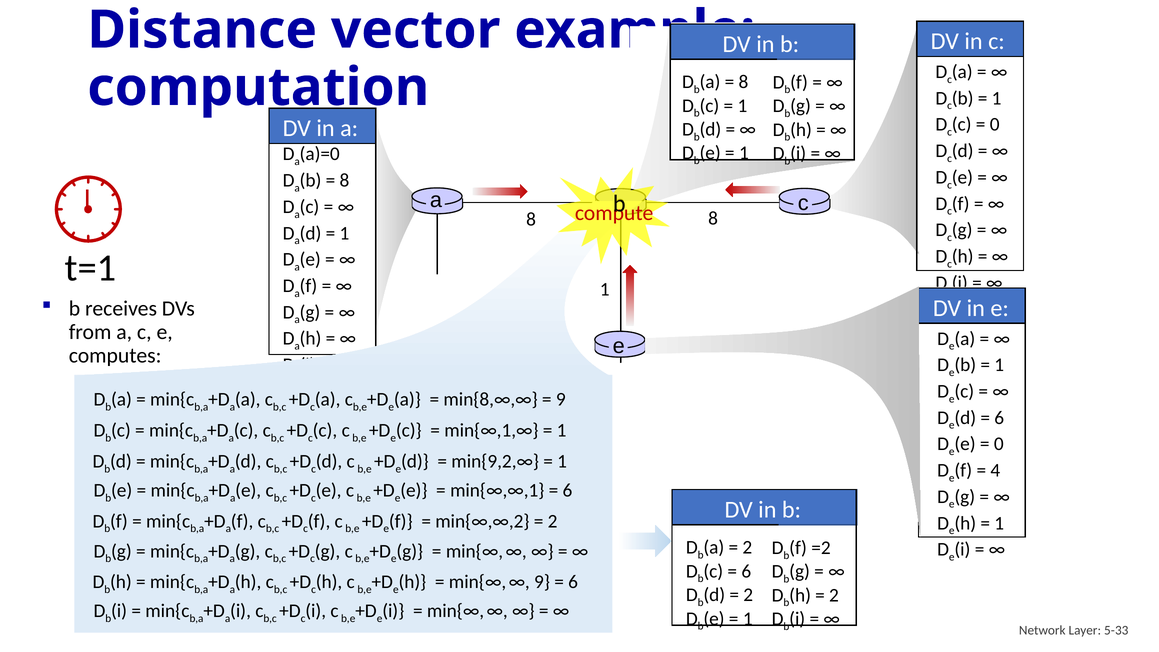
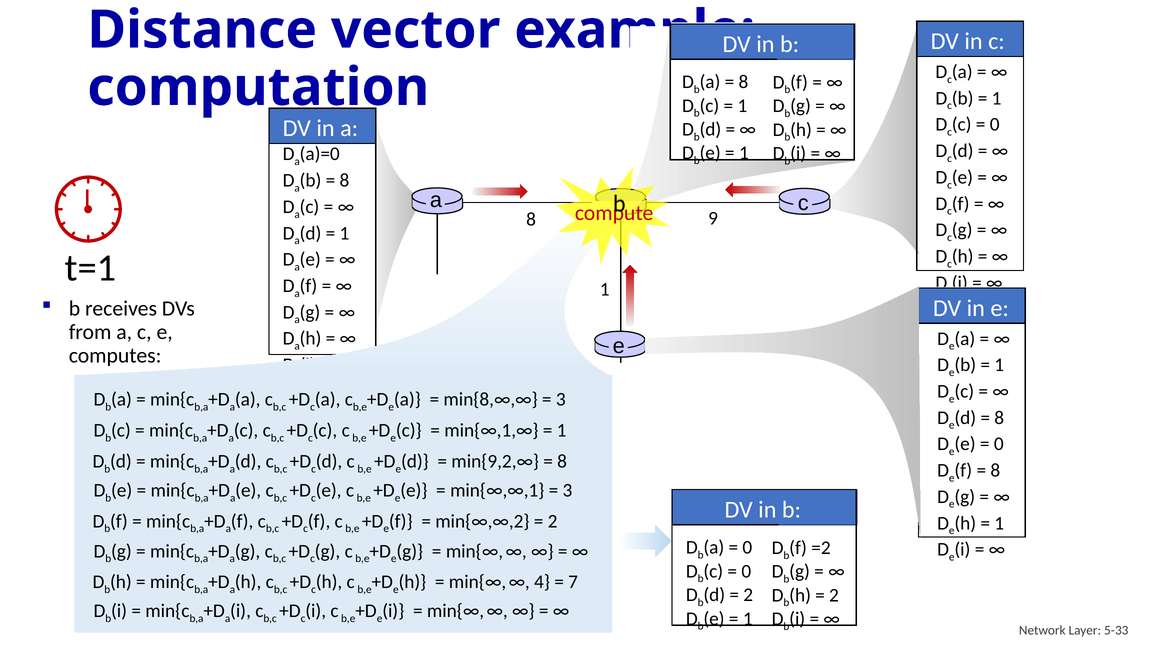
8: 8 -> 9 (713, 218)
9: 9 -> 3 (561, 399)
6: 6 -> 8 (999, 418)
1: 1 -> 8 (562, 461)
4: 4 -> 8 (995, 470)
6: 6 -> 3 (567, 490)
2: 2 -> 0 (747, 547)
6: 6 -> 0 (746, 571)
9: 9 -> 4 (542, 582)
6: 6 -> 7 (573, 582)
